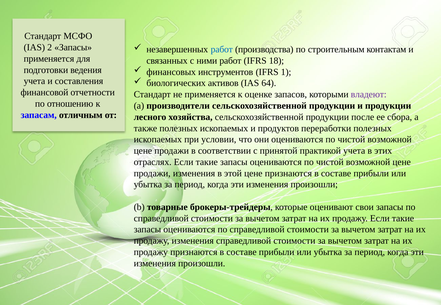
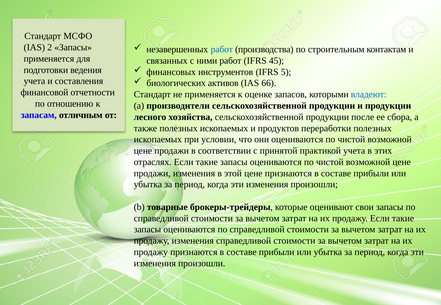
18: 18 -> 45 (276, 61)
1: 1 -> 5 (286, 72)
64: 64 -> 66 (269, 83)
владеют colour: purple -> blue (369, 95)
